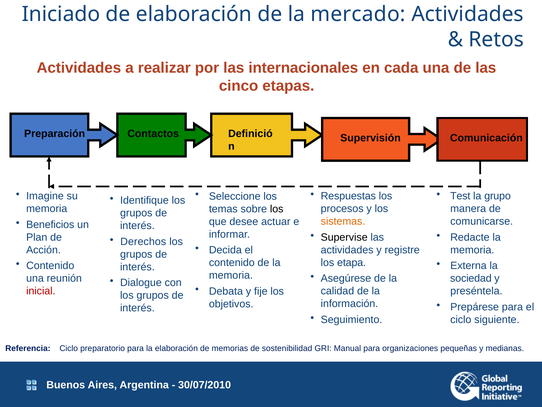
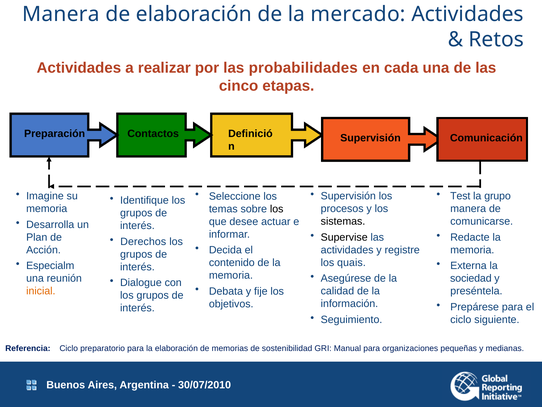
Iniciado: Iniciado -> Manera (61, 14)
internacionales: internacionales -> probabilidades (303, 68)
Respuestas: Respuestas -> Supervisión (348, 196)
sistemas colour: orange -> black (343, 221)
Beneficios: Beneficios -> Desarrolla (50, 224)
etapa: etapa -> quais (351, 262)
Contenido: Contenido -> Especialm (50, 266)
inicial colour: red -> orange (41, 291)
